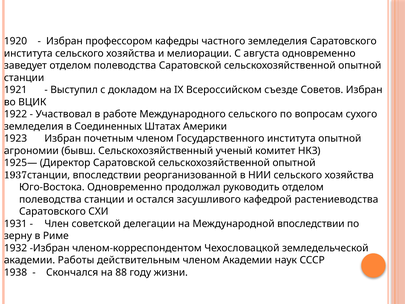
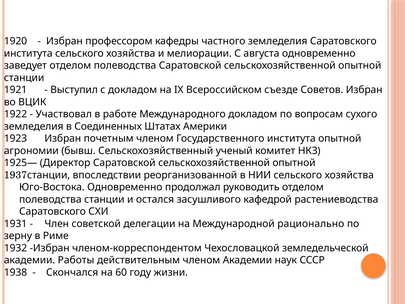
Международного сельского: сельского -> докладом (253, 114)
Международной впоследствии: впоследствии -> рационально (311, 224)
88: 88 -> 60 (121, 272)
